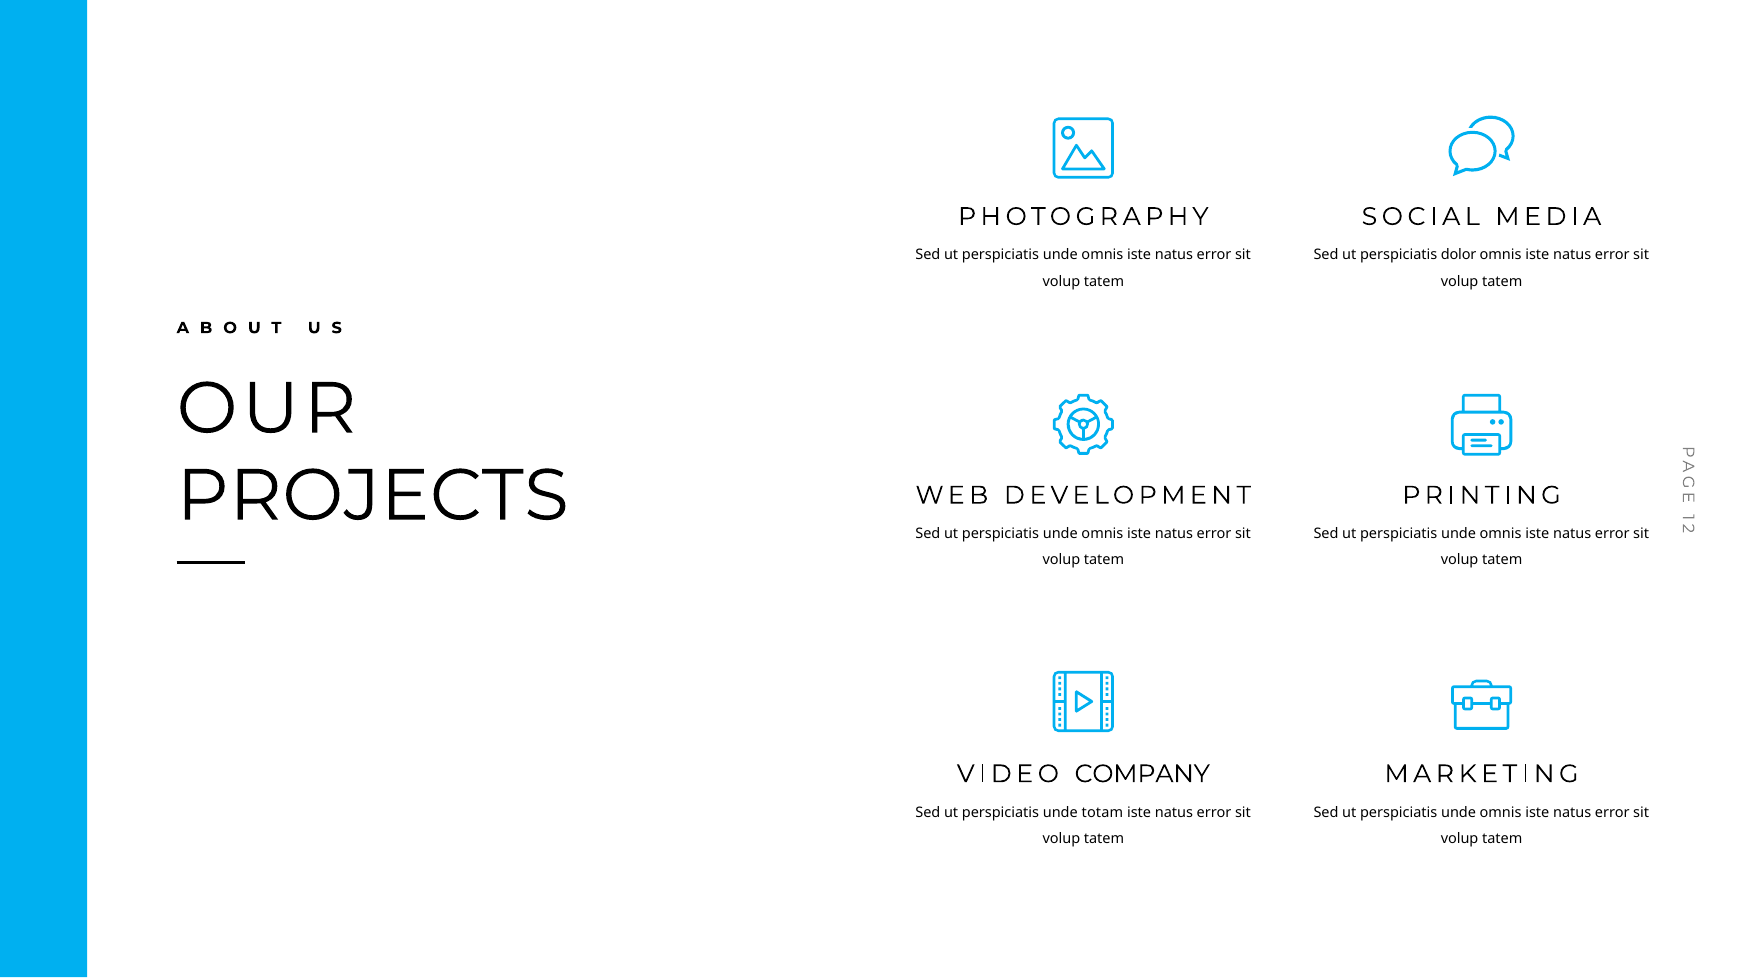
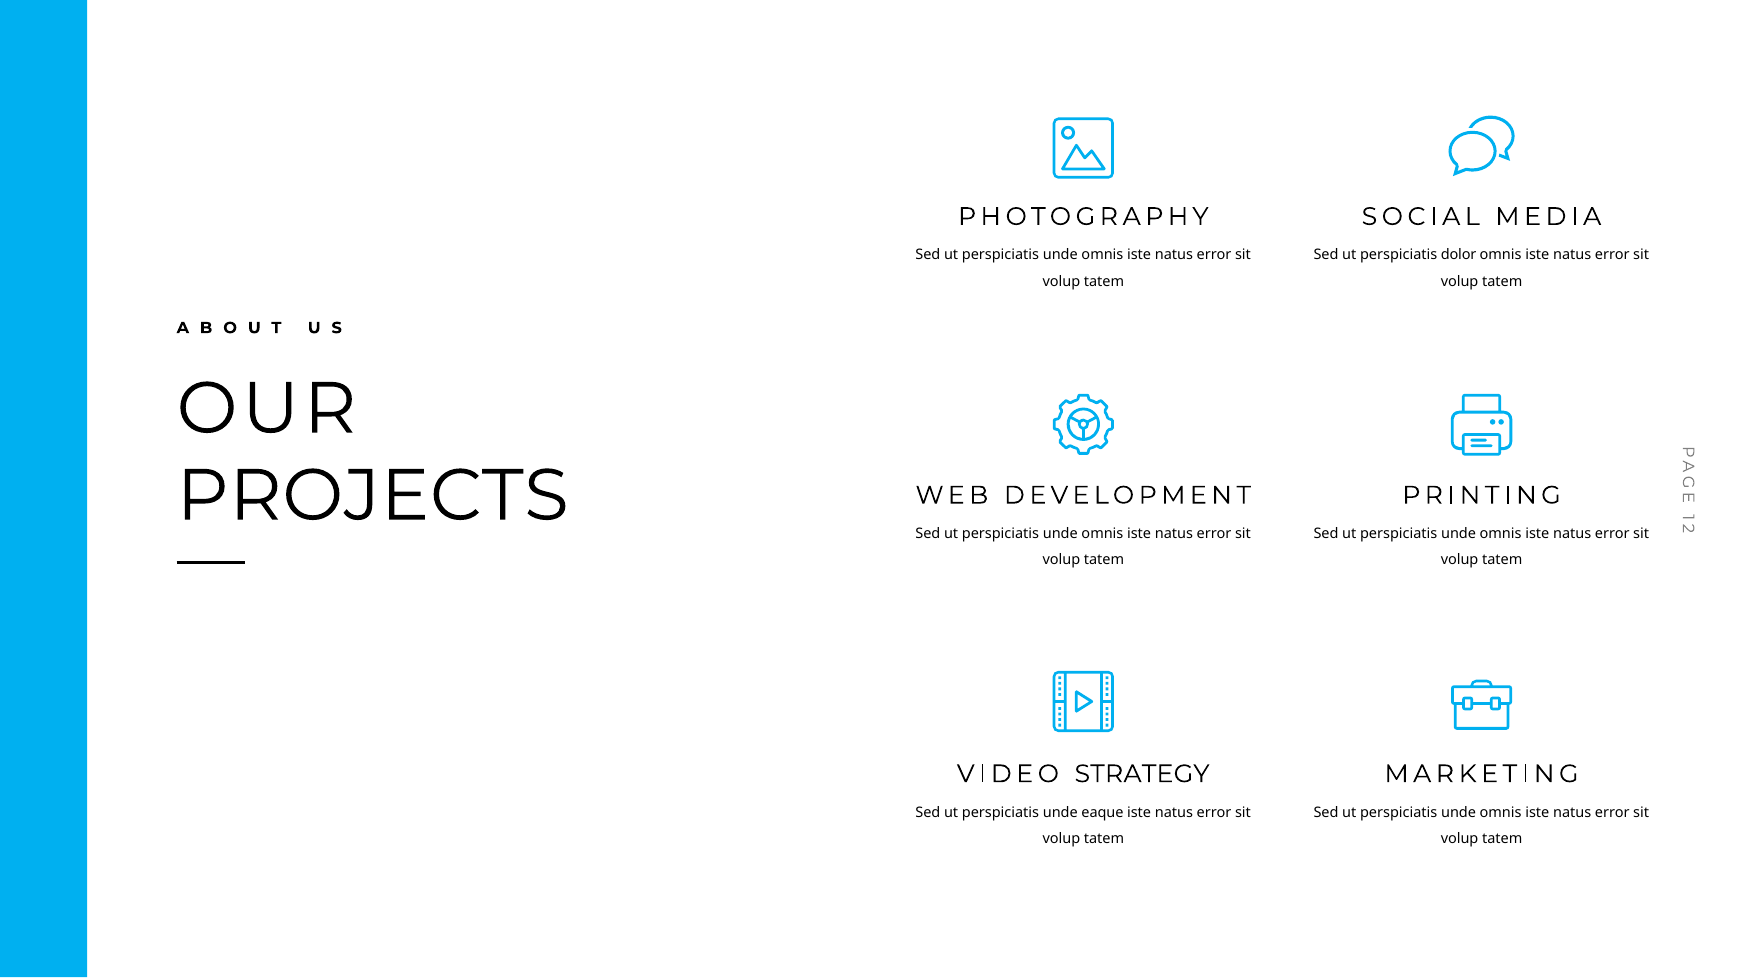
COMPANY: COMPANY -> STRATEGY (1142, 774)
totam: totam -> eaque (1102, 813)
